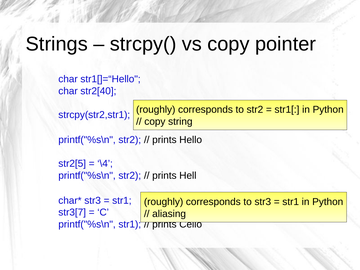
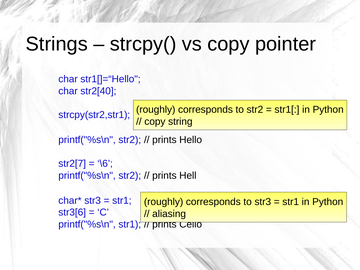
str2[5: str2[5 -> str2[7 (72, 164)
\4: \4 -> \6 (105, 164)
str3[7: str3[7 -> str3[6 (72, 212)
